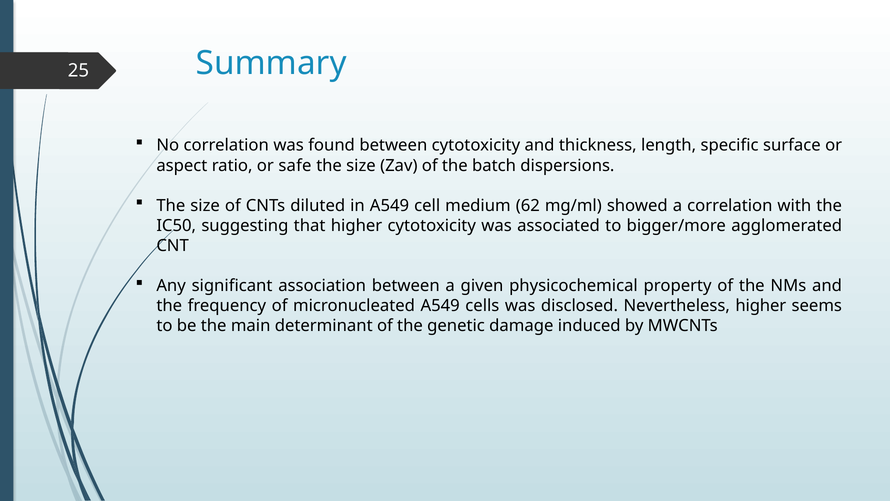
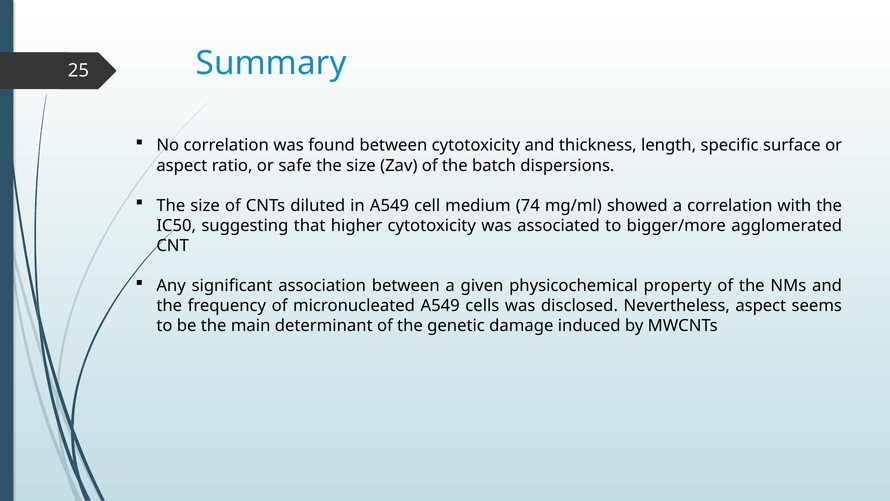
62: 62 -> 74 (528, 205)
Nevertheless higher: higher -> aspect (761, 306)
